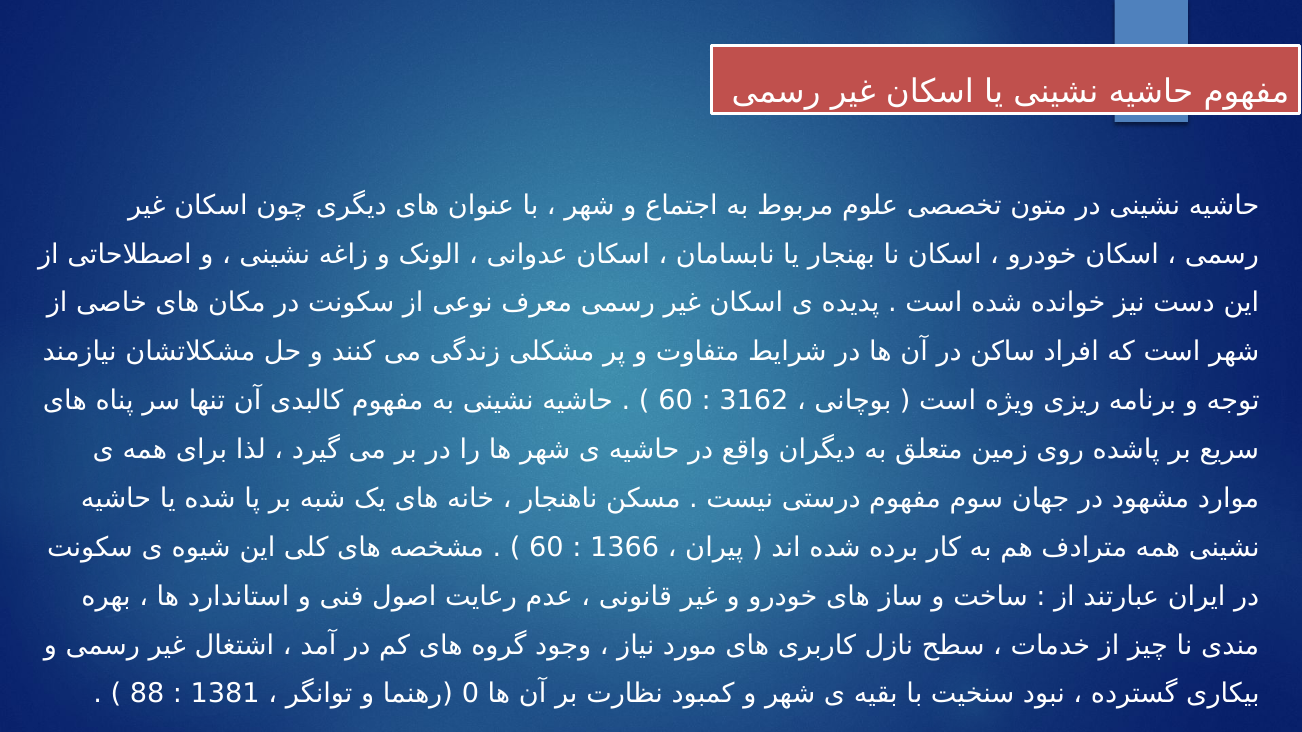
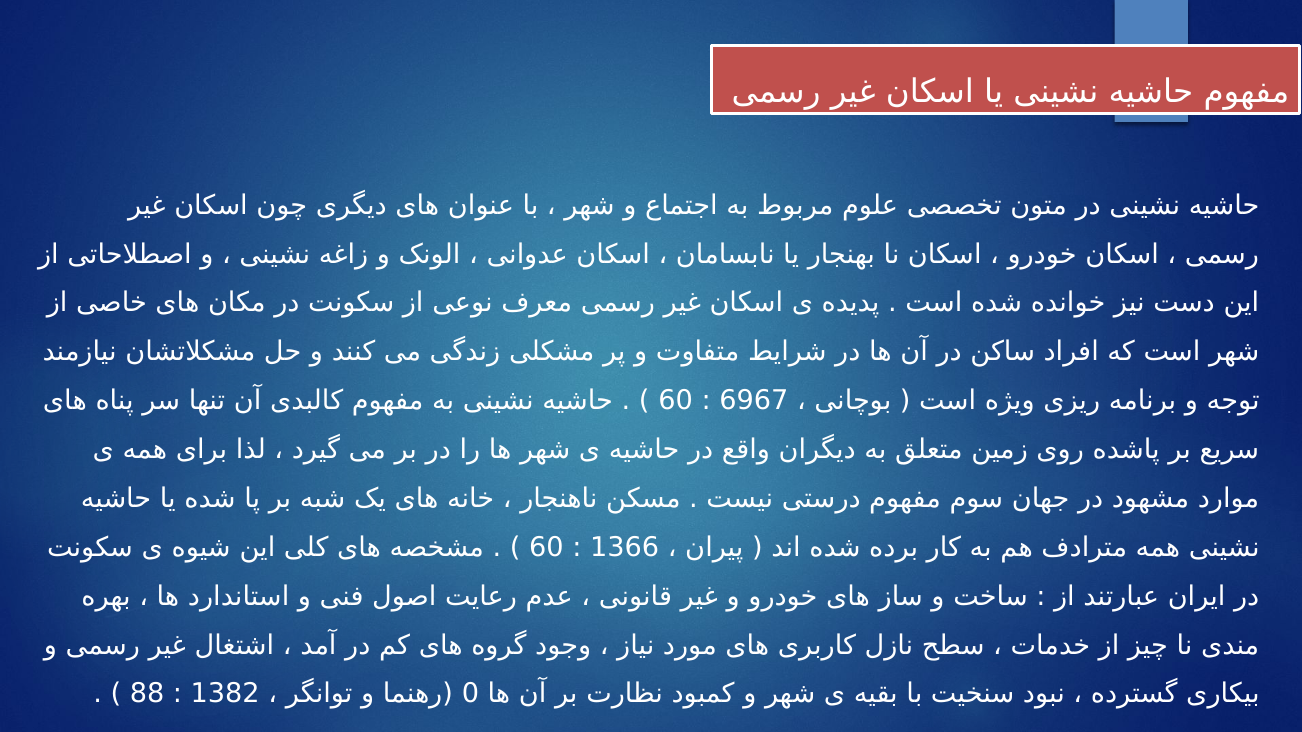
3162: 3162 -> 6967 (754, 401)
1381: 1381 -> 1382 (225, 694)
